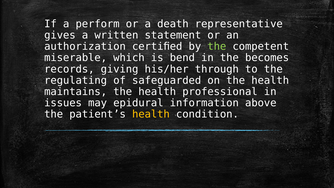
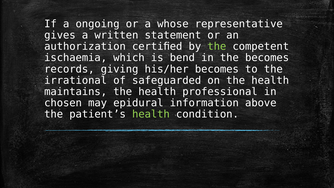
perform: perform -> ongoing (98, 24)
death: death -> whose (173, 24)
miserable: miserable -> ischaemia (76, 58)
his/her through: through -> becomes (217, 69)
regulating: regulating -> irrational (76, 80)
issues: issues -> chosen (63, 103)
health colour: yellow -> light green (151, 114)
